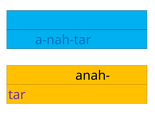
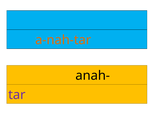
a-nah-tar colour: blue -> orange (63, 40)
